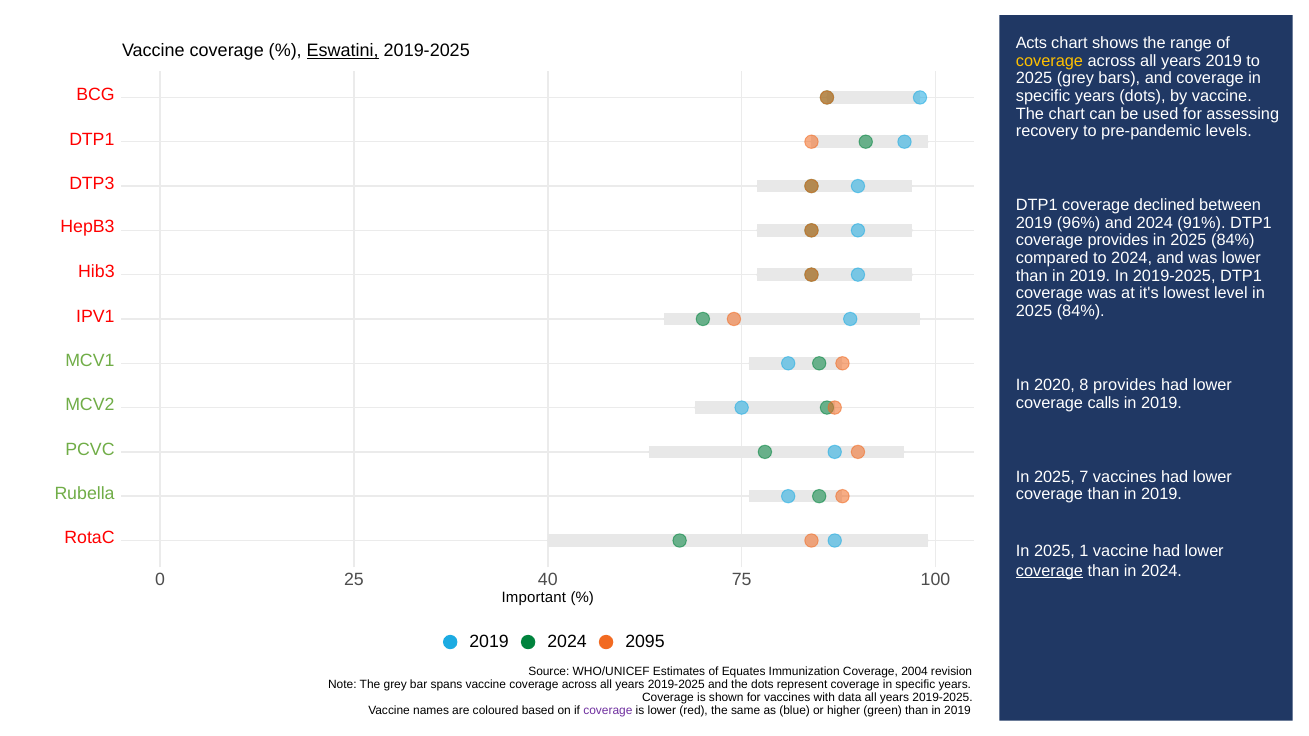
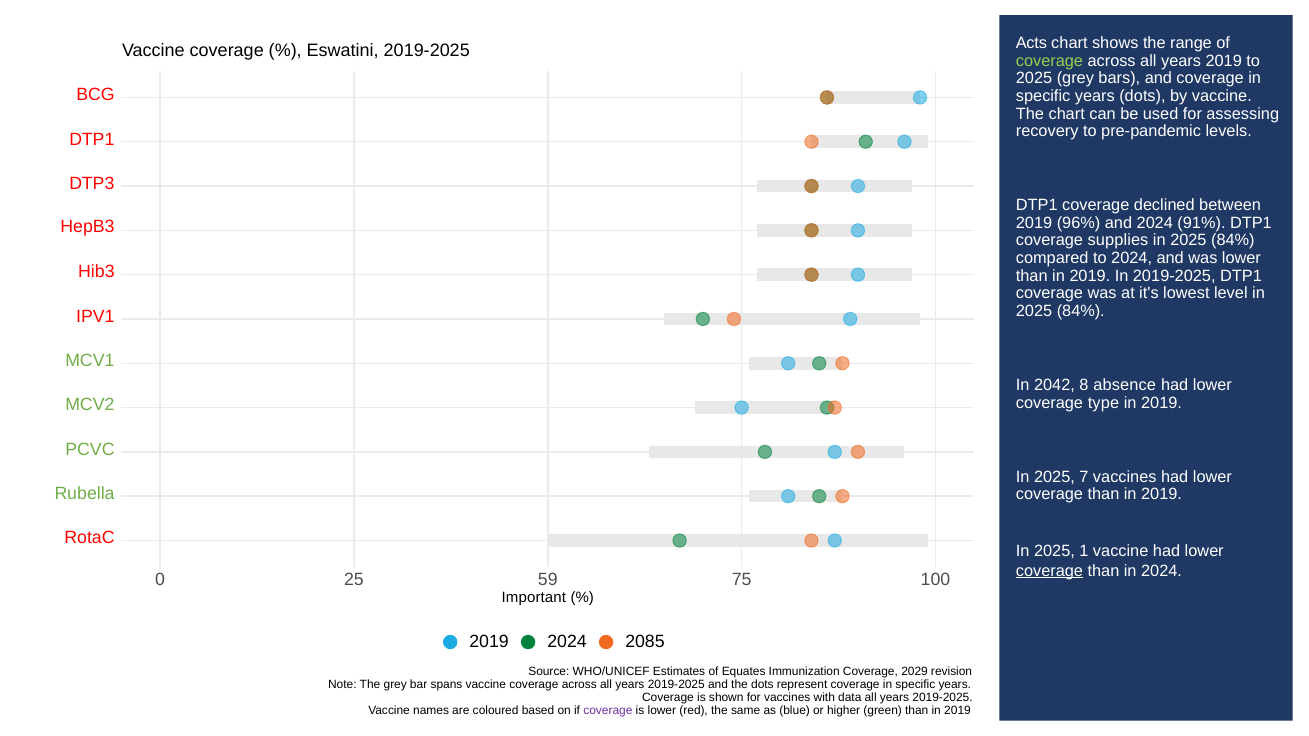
Eswatini underline: present -> none (343, 51)
coverage colour: yellow -> light green (1049, 61)
coverage provides: provides -> supplies (1118, 241)
2020: 2020 -> 2042 (1054, 385)
8 provides: provides -> absence (1125, 385)
calls: calls -> type (1103, 403)
40: 40 -> 59 (548, 580)
2095: 2095 -> 2085 (645, 642)
2004: 2004 -> 2029 (915, 672)
